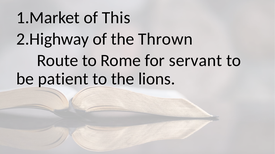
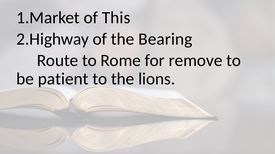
Thrown: Thrown -> Bearing (165, 39)
servant: servant -> remove (196, 61)
